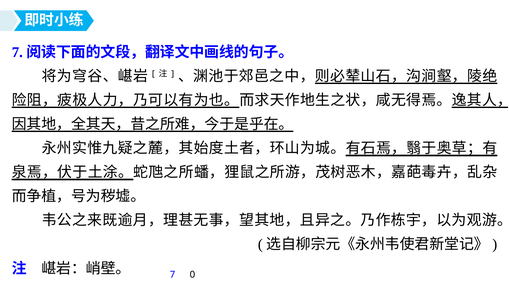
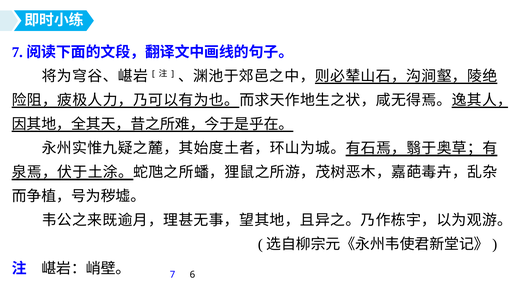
0: 0 -> 6 (192, 275)
